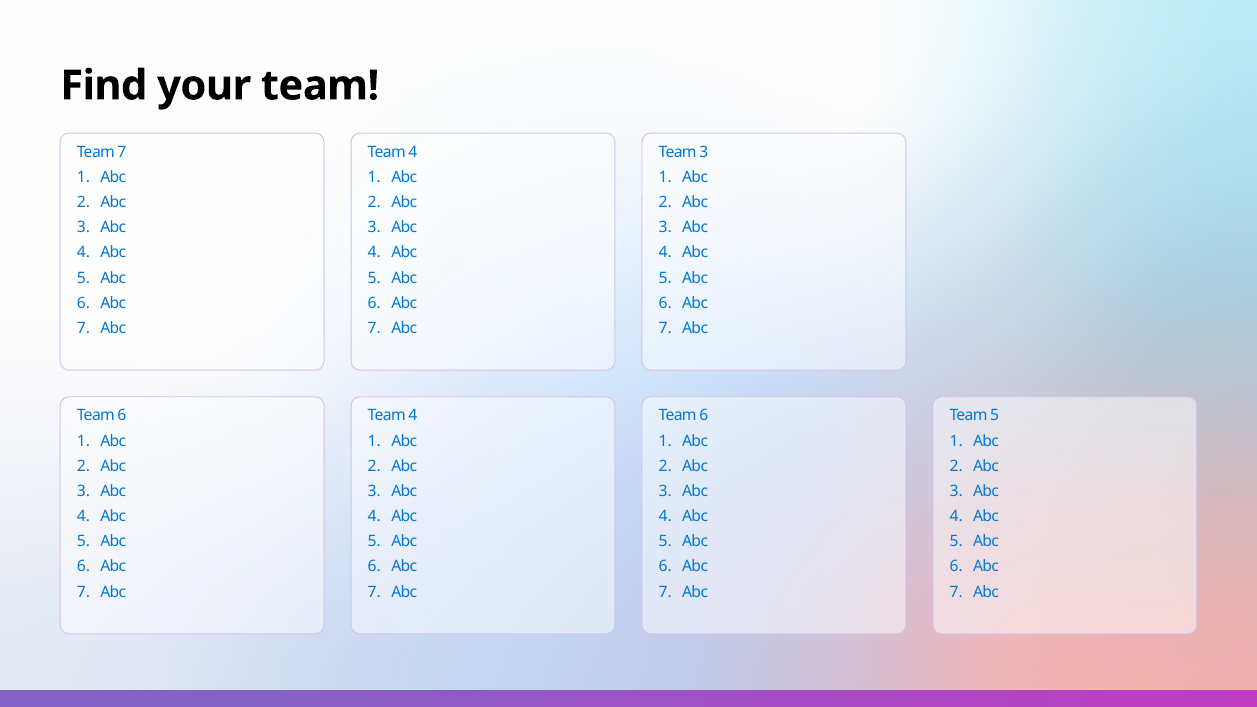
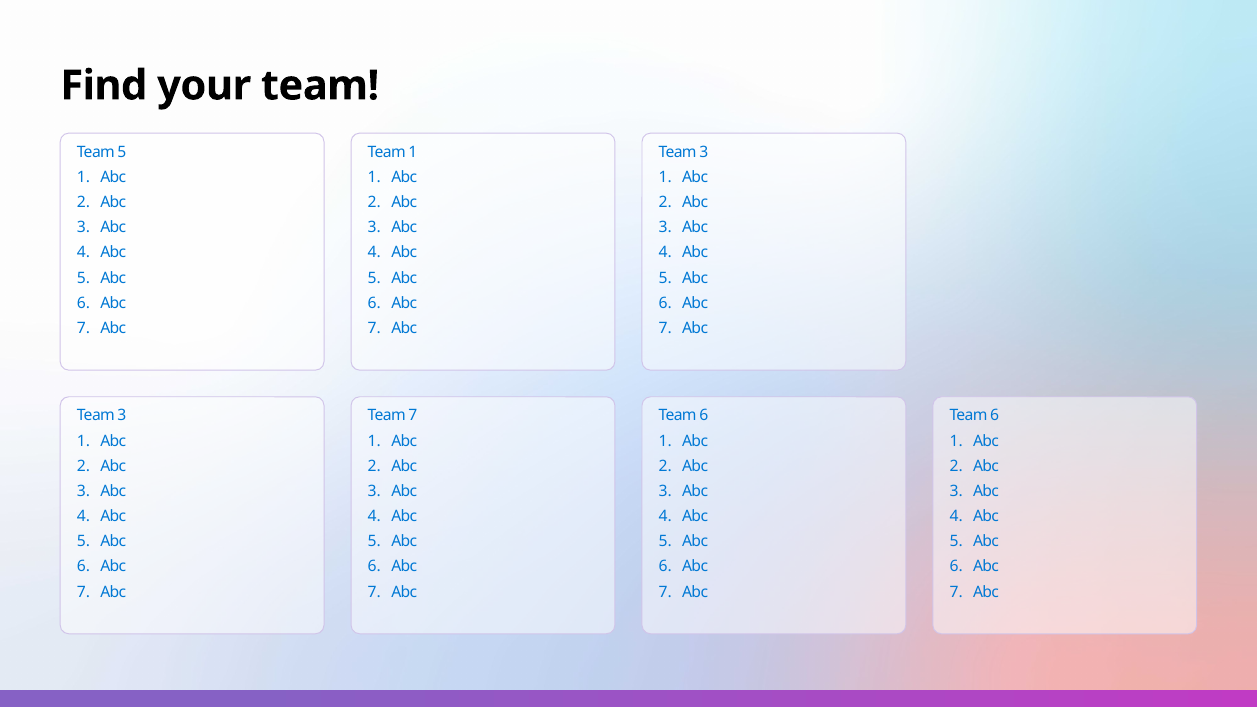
Team 7: 7 -> 5 (122, 152)
4: 4 -> 1 (413, 152)
6: 6 -> 3 (122, 416)
4: 4 -> 7 (413, 416)
5: 5 -> 6 (995, 416)
